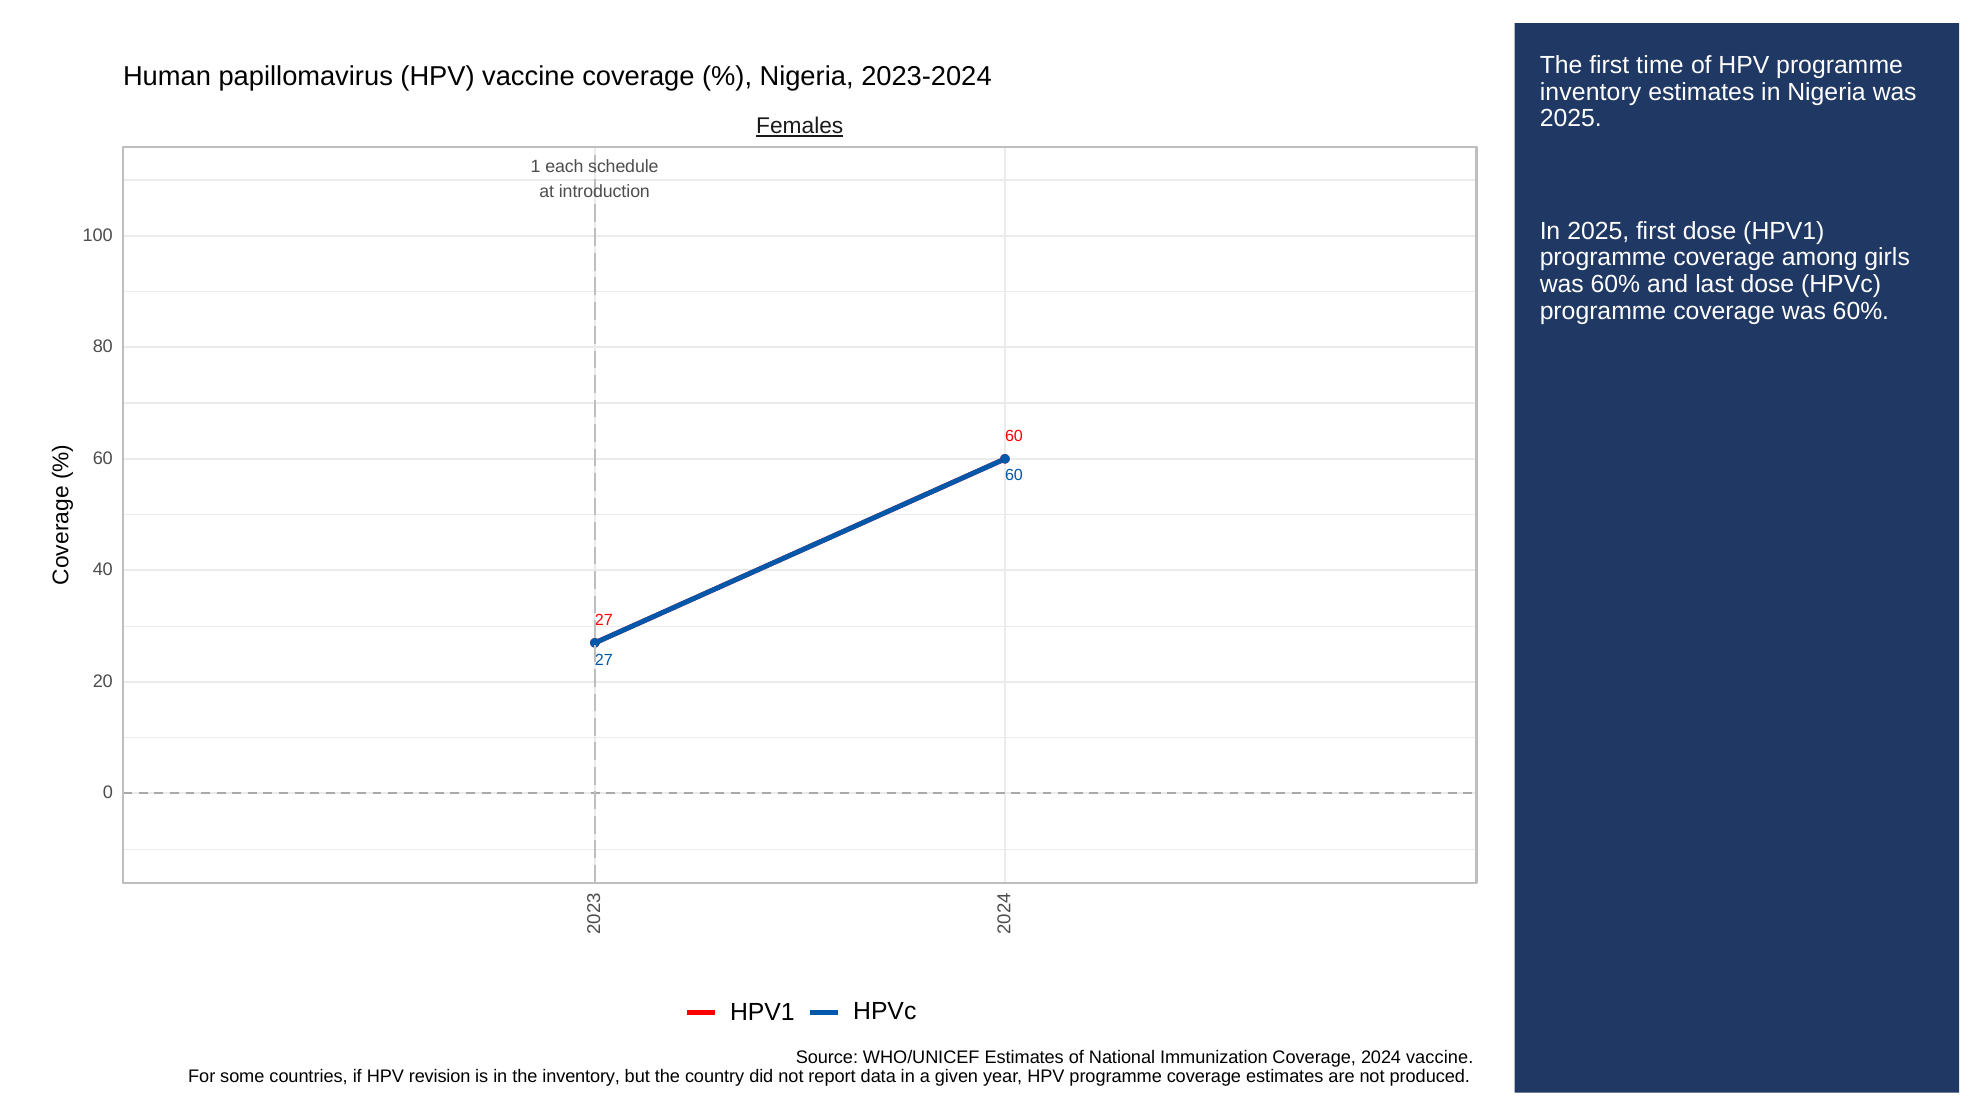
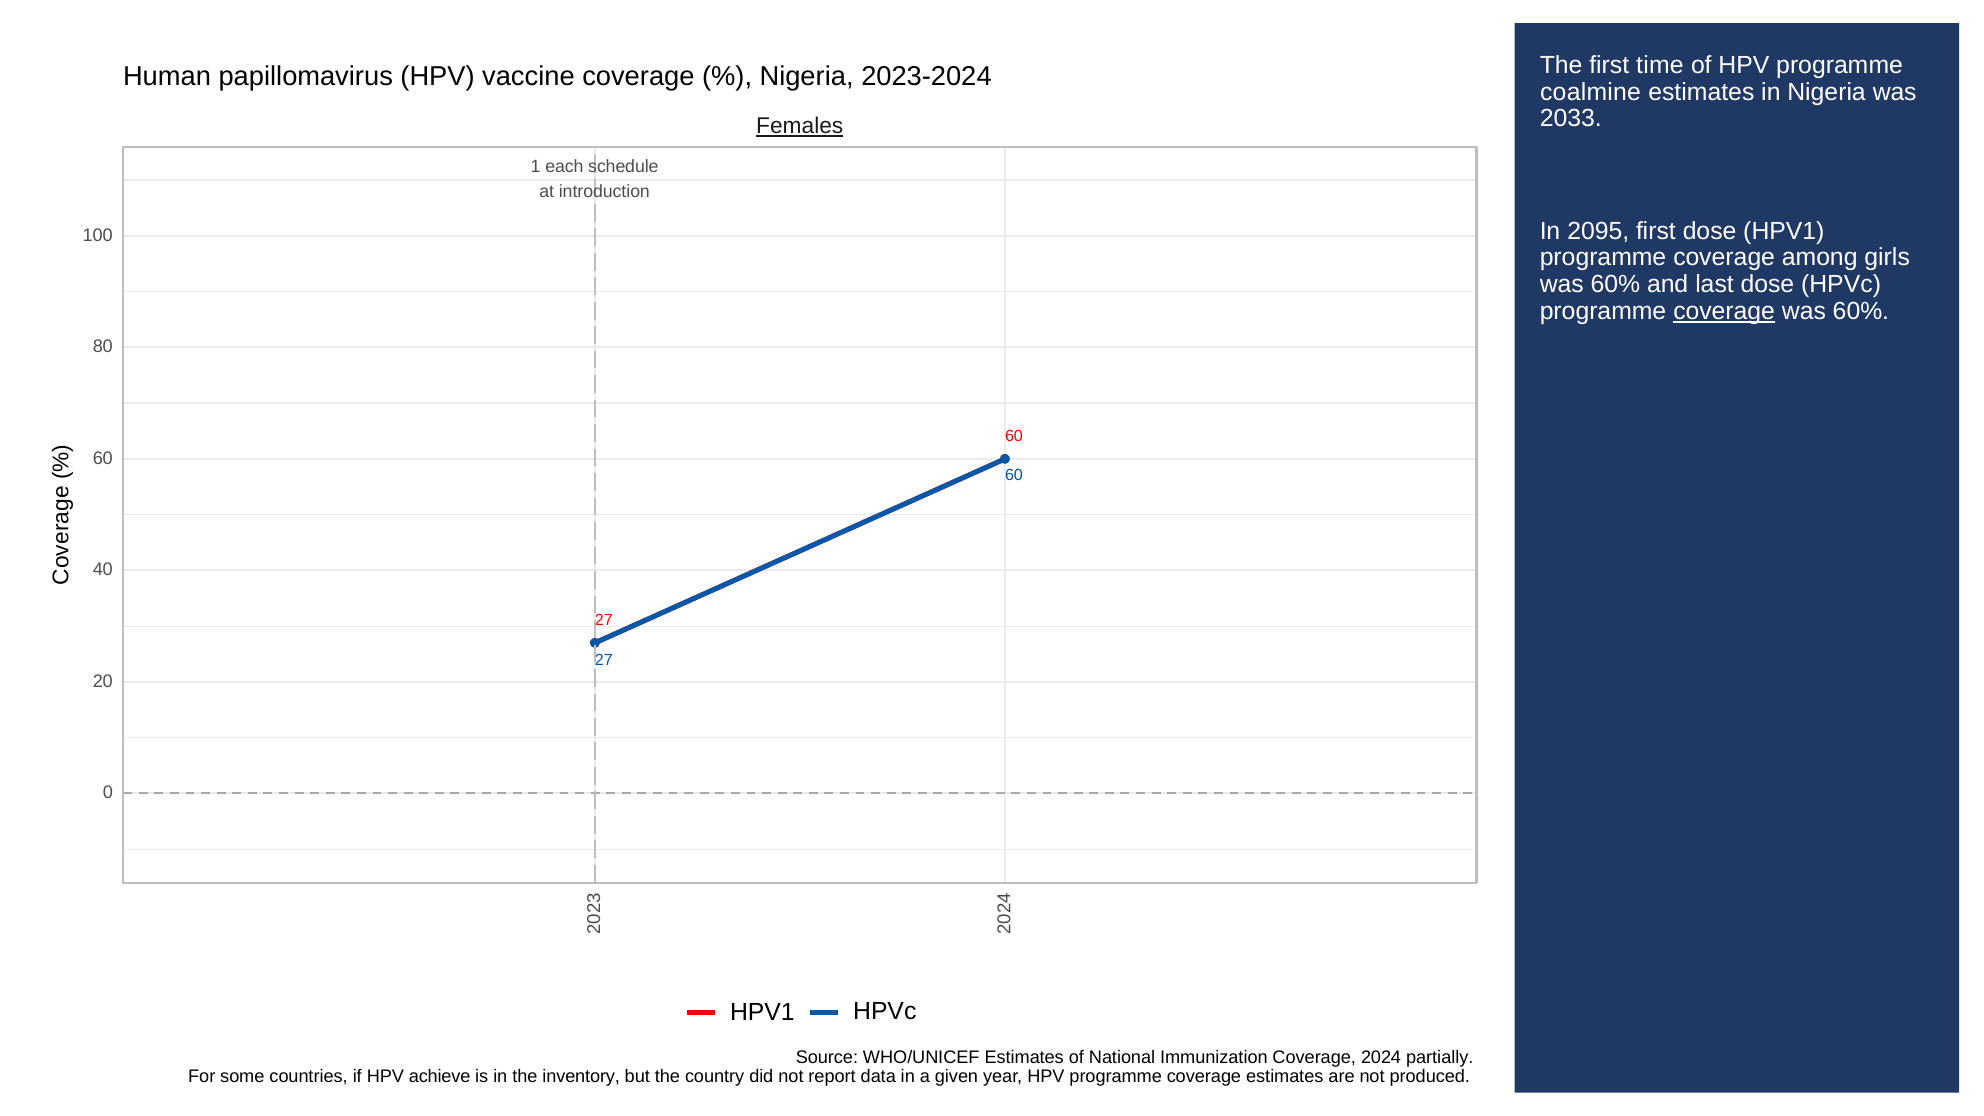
inventory: inventory -> coalmine (1591, 92)
2025: 2025 -> 2033 (1571, 119)
In 2025: 2025 -> 2095 (1598, 231)
coverage underline: none -> present (1724, 311)
2024 vaccine: vaccine -> partially (1440, 1057)
HPV revision: revision -> achieve (440, 1077)
